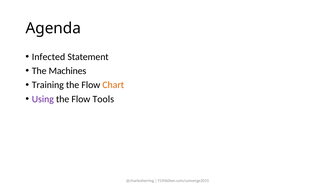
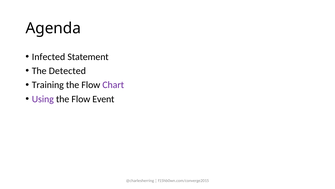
Machines: Machines -> Detected (67, 71)
Chart colour: orange -> purple (113, 85)
Tools: Tools -> Event (103, 99)
